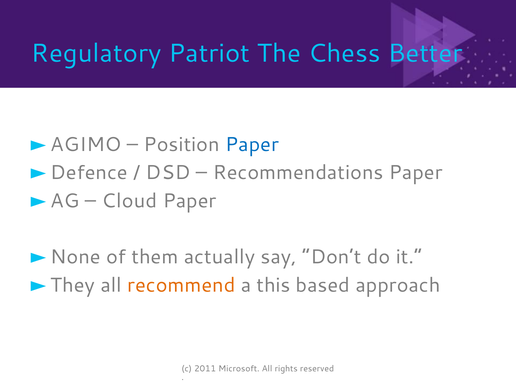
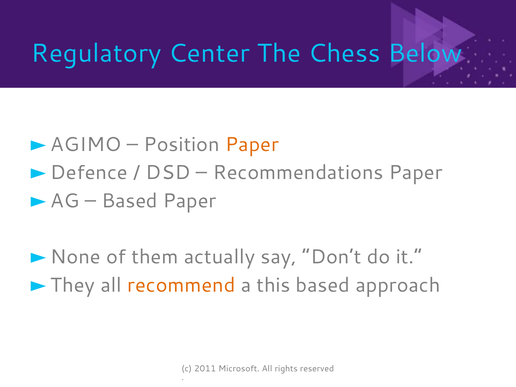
Patriot: Patriot -> Center (209, 53)
Better: Better -> Below (425, 53)
Paper colour: blue -> orange (252, 145)
Cloud: Cloud -> Based (130, 201)
